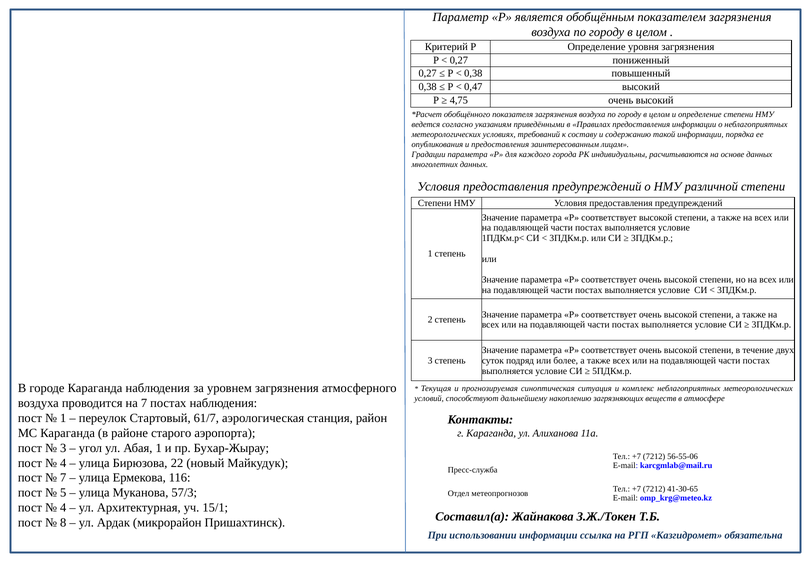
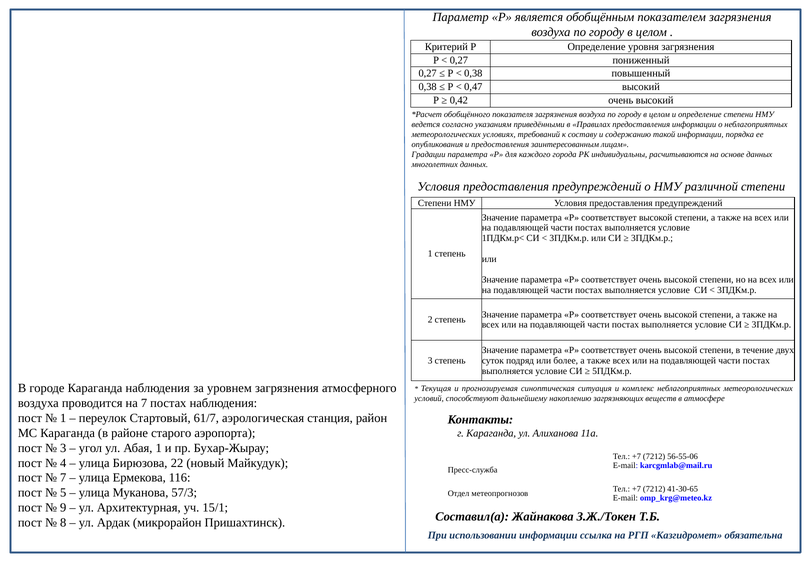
4,75: 4,75 -> 0,42 (459, 100)
4: 4 -> 9 (63, 507)
